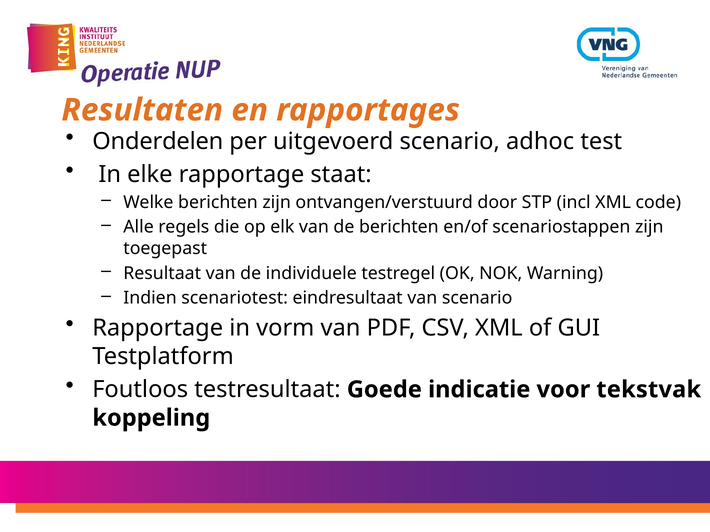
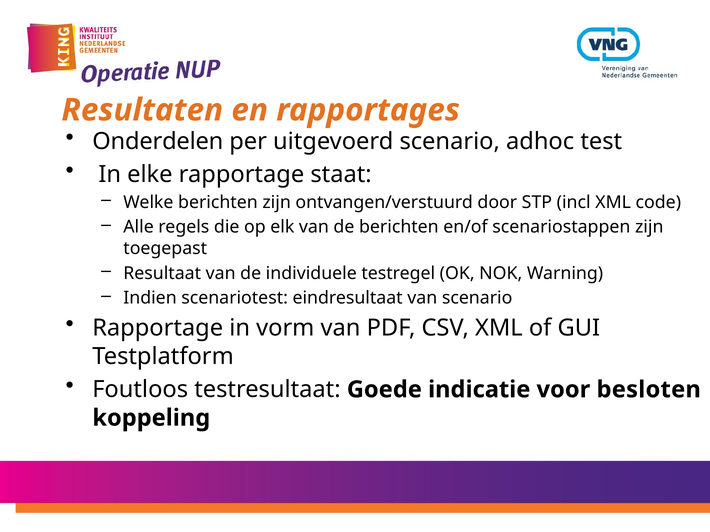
tekstvak: tekstvak -> besloten (649, 390)
